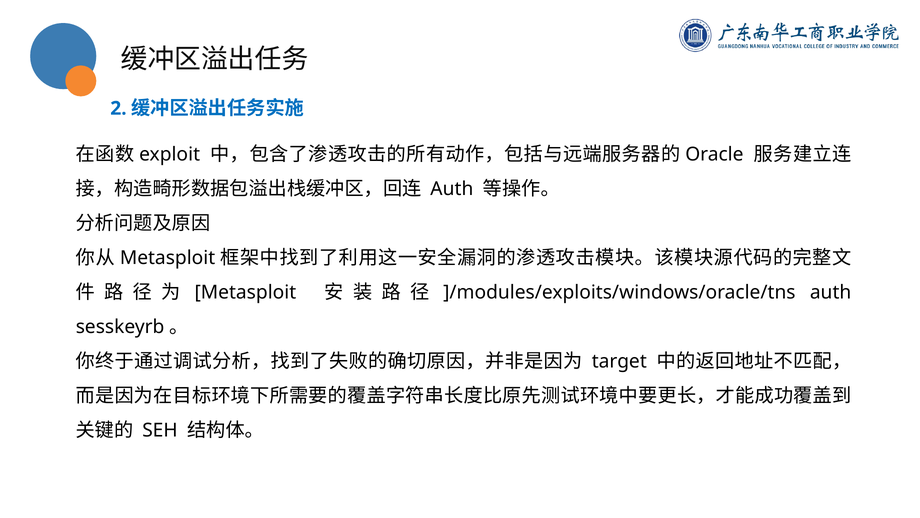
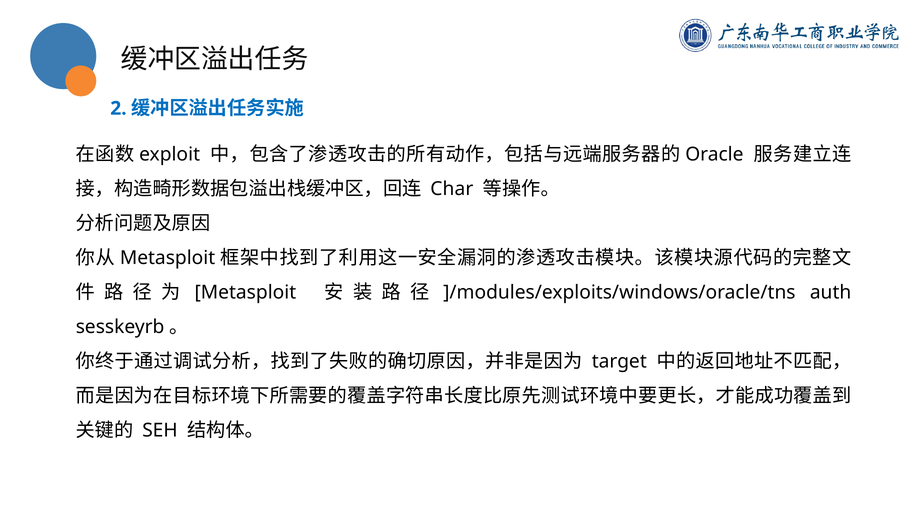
Auth: Auth -> Char (452, 189)
